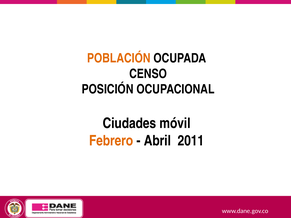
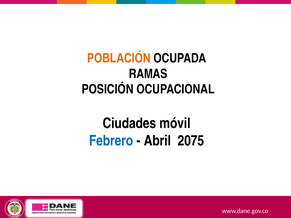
CENSO: CENSO -> RAMAS (148, 74)
Febrero colour: orange -> blue (111, 141)
2011: 2011 -> 2075 (191, 141)
